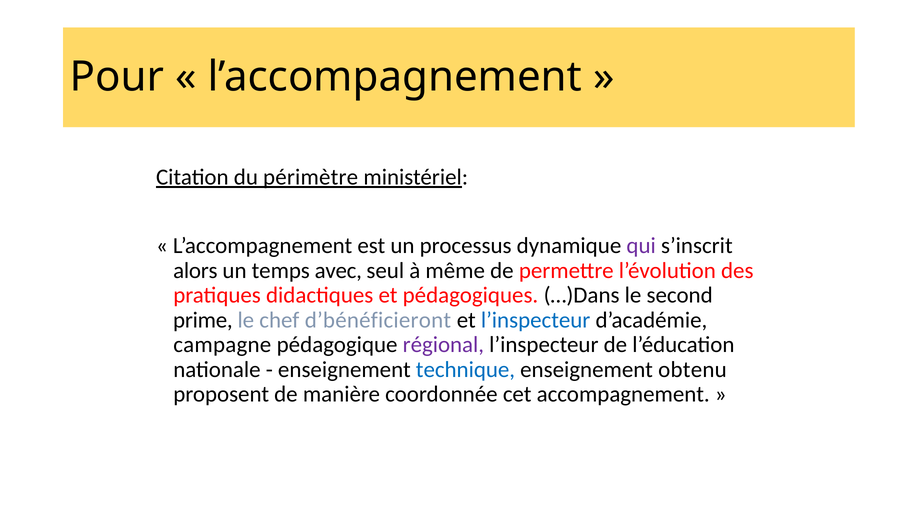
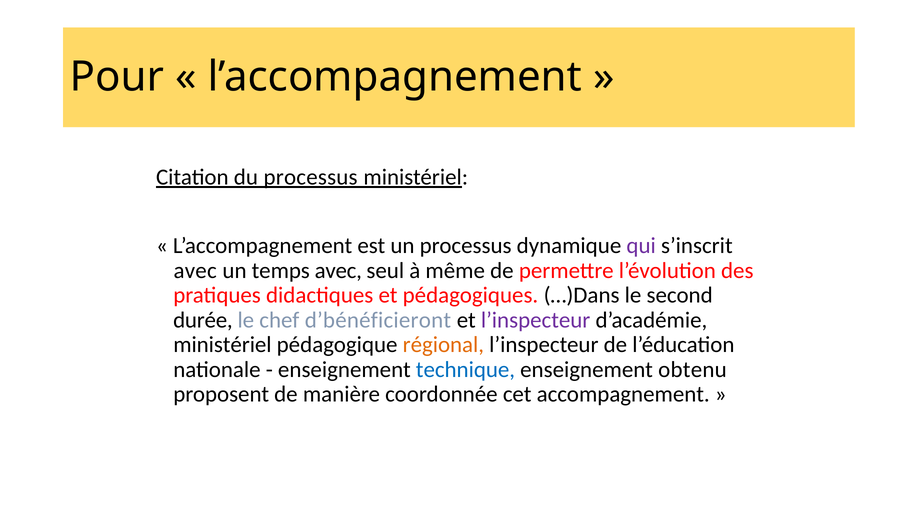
du périmètre: périmètre -> processus (311, 177)
alors: alors -> avec (195, 271)
prime: prime -> durée (203, 320)
l’inspecteur colour: blue -> purple (536, 320)
campagne: campagne -> ministériel (222, 345)
régional colour: purple -> orange (443, 345)
